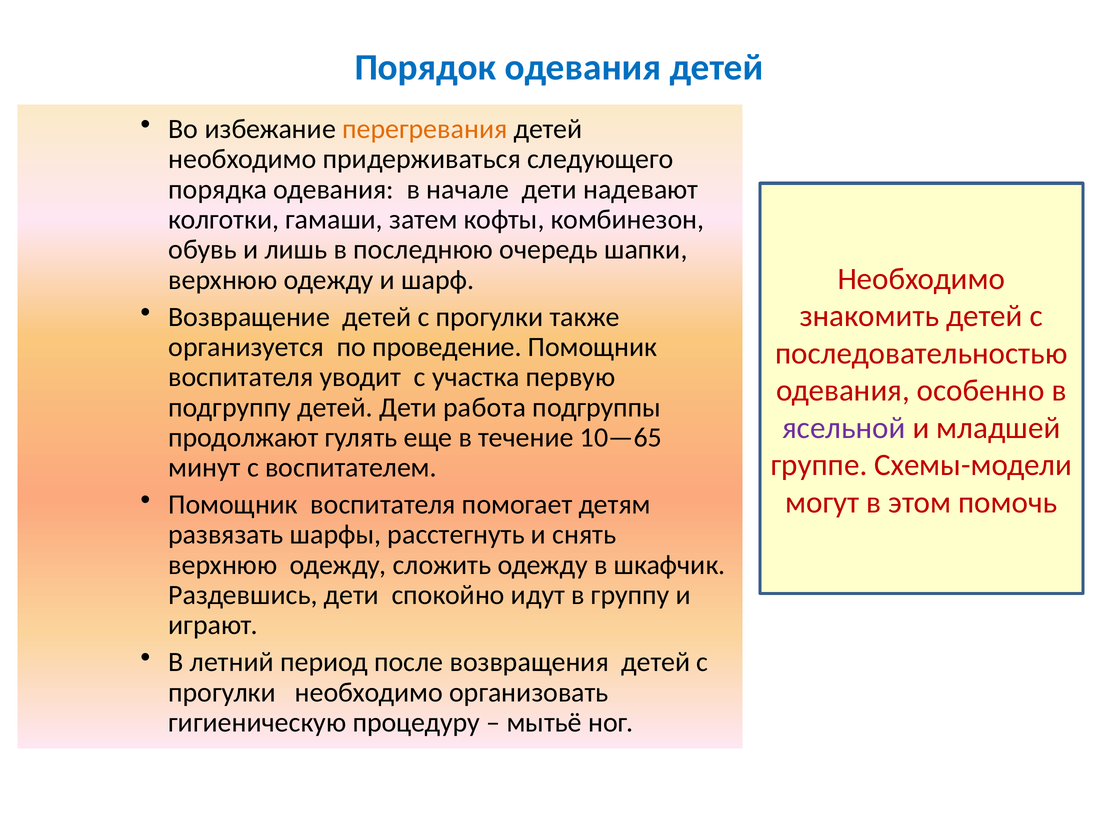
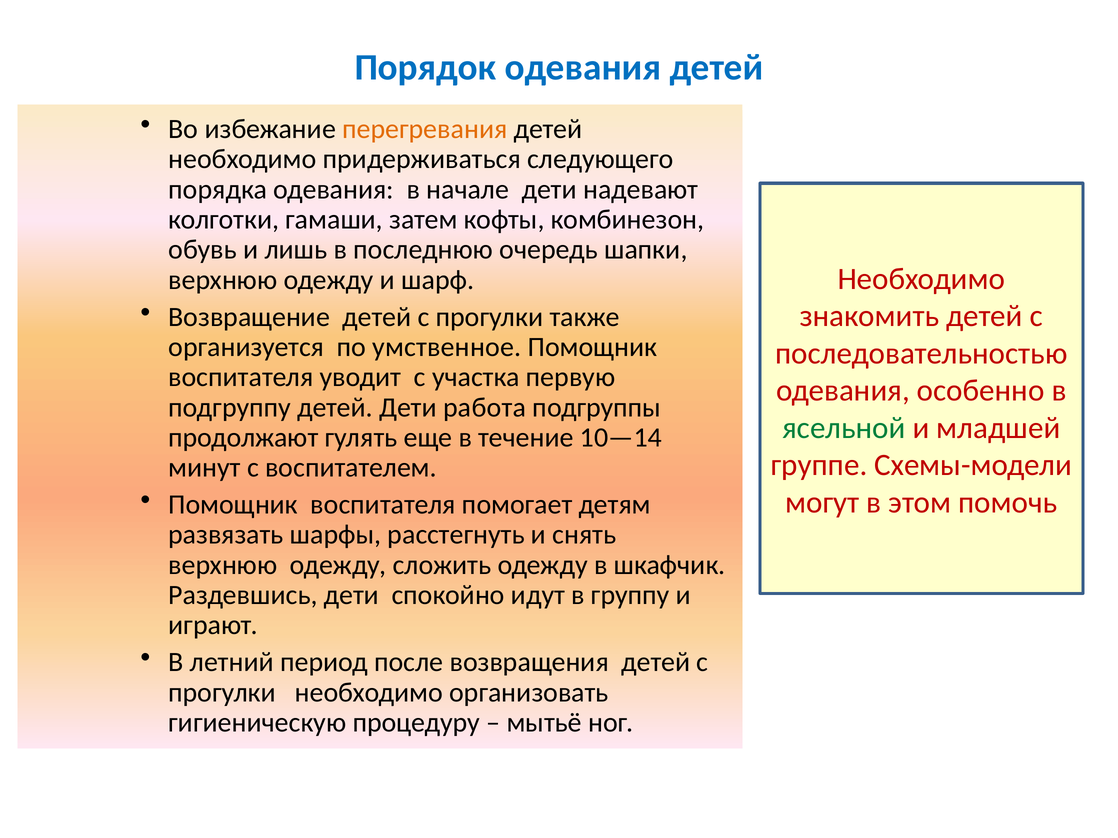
проведение: проведение -> умственное (447, 347)
ясельной colour: purple -> green (844, 428)
10—65: 10—65 -> 10—14 (621, 438)
